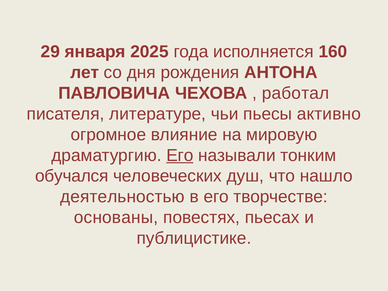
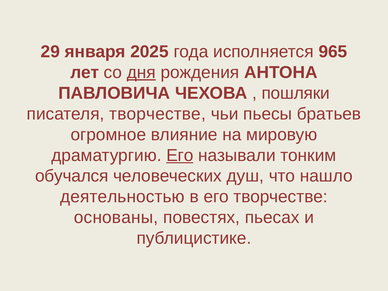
160: 160 -> 965 (333, 52)
дня underline: none -> present (141, 72)
работал: работал -> пошляки (296, 93)
писателя литературе: литературе -> творчестве (158, 114)
активно: активно -> братьев (329, 114)
